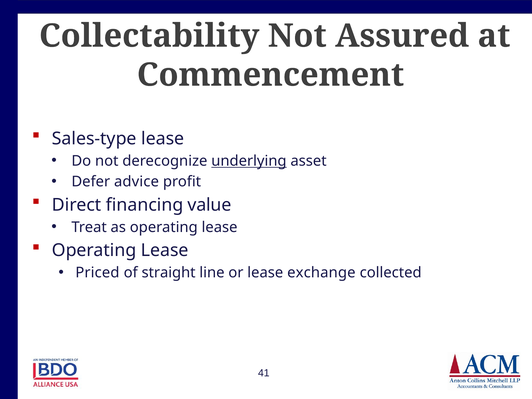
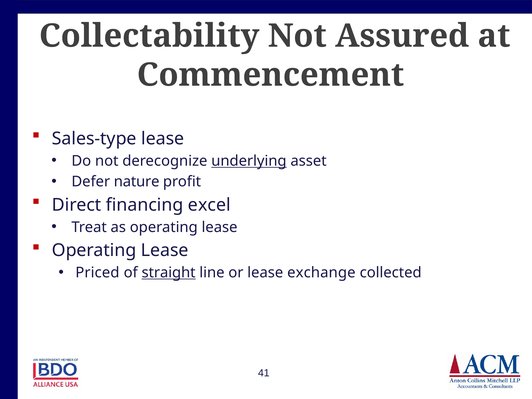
advice: advice -> nature (137, 182)
value: value -> excel (209, 205)
straight underline: none -> present (169, 273)
